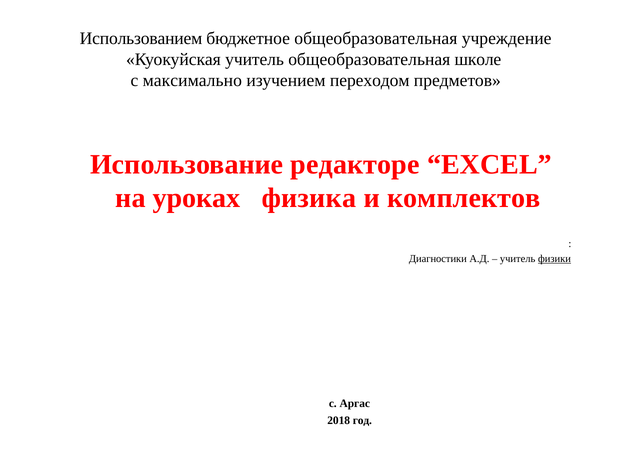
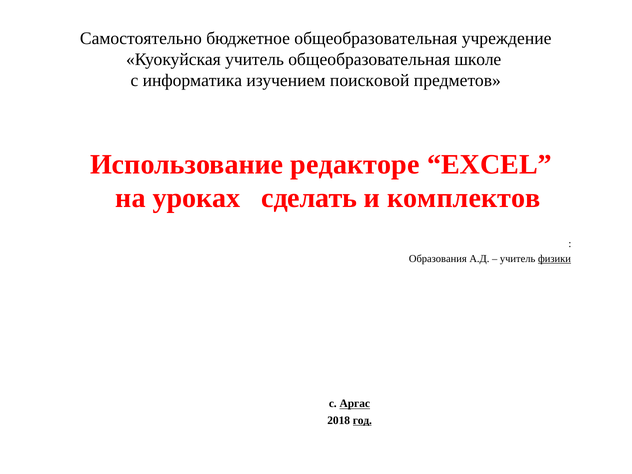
Использованием: Использованием -> Самостоятельно (141, 38)
максимально: максимально -> информатика (192, 81)
переходом: переходом -> поисковой (370, 81)
физика: физика -> сделать (309, 198)
Диагностики: Диагностики -> Образования (438, 259)
Аргас underline: none -> present (355, 404)
год underline: none -> present (362, 420)
